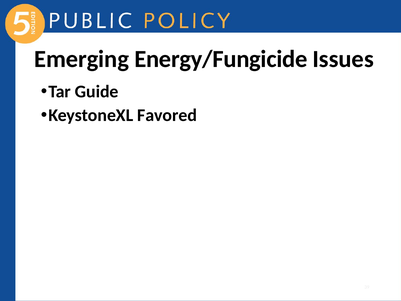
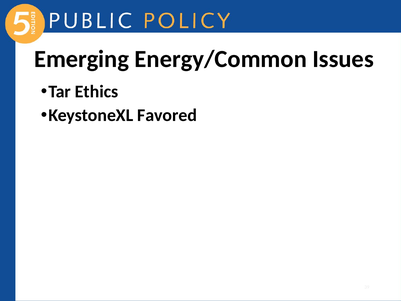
Energy/Fungicide: Energy/Fungicide -> Energy/Common (221, 59)
Guide: Guide -> Ethics (97, 92)
